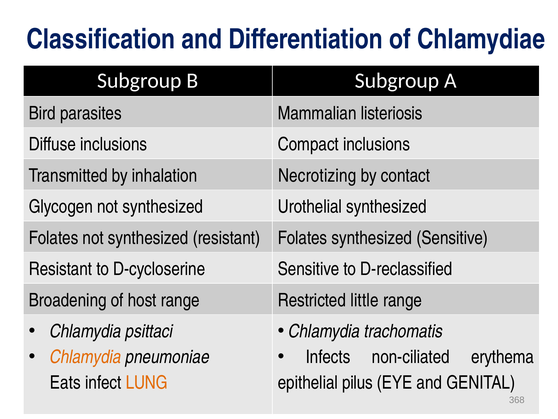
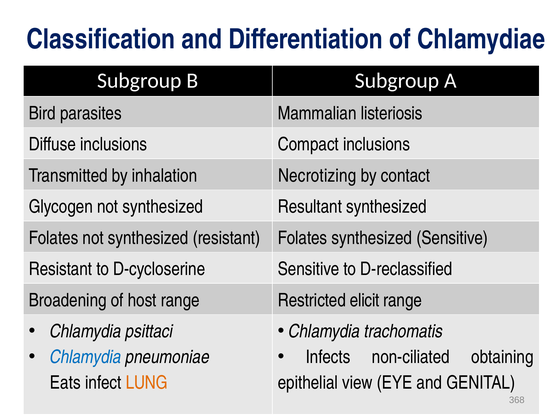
Urothelial: Urothelial -> Resultant (310, 207)
little: little -> elicit (365, 300)
Chlamydia colour: orange -> blue (86, 357)
erythema: erythema -> obtaining (502, 357)
pilus: pilus -> view (357, 382)
